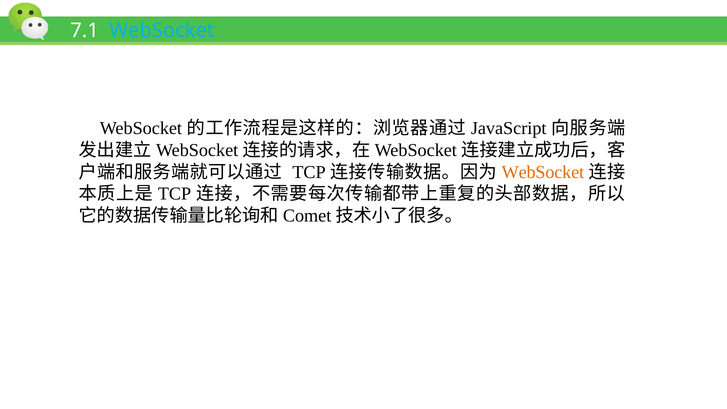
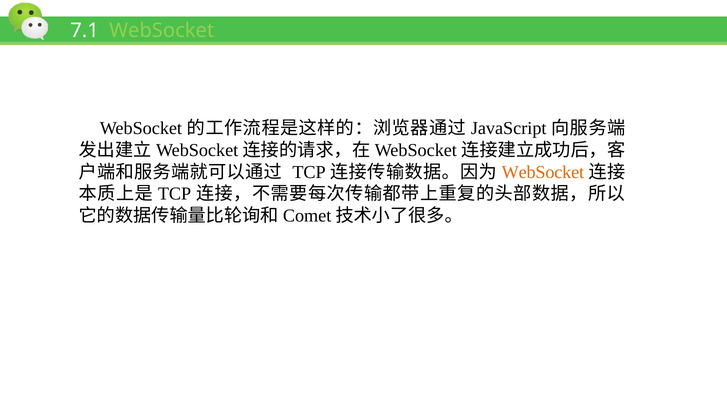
WebSocket colour: light blue -> light green (162, 31)
